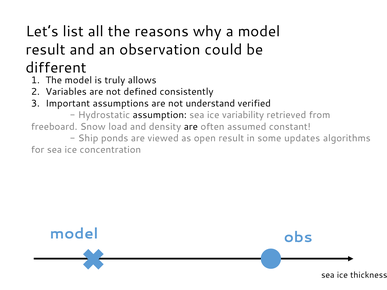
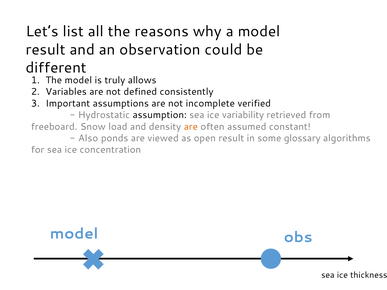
understand: understand -> incomplete (210, 103)
are colour: black -> orange (191, 127)
Ship: Ship -> Also (88, 138)
updates: updates -> glossary (302, 138)
